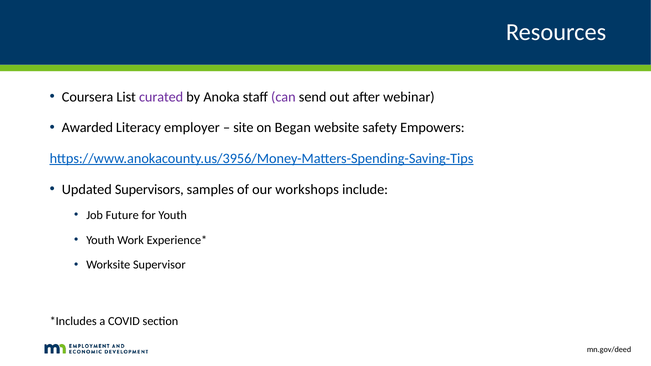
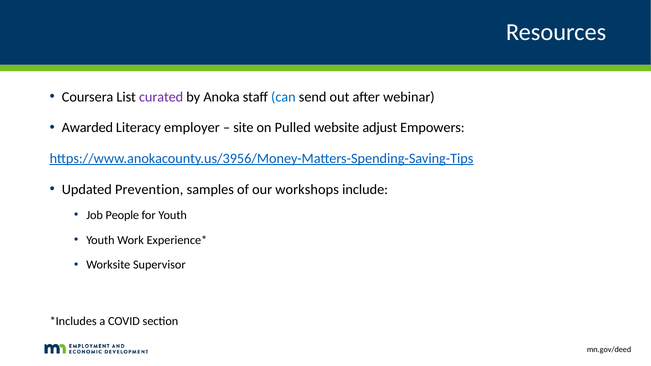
can colour: purple -> blue (283, 97)
Began: Began -> Pulled (293, 128)
safety: safety -> adjust (380, 128)
Supervisors: Supervisors -> Prevention (149, 189)
Future: Future -> People (122, 215)
